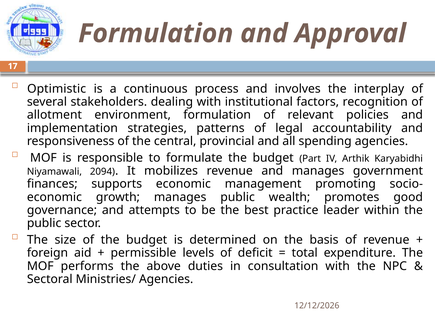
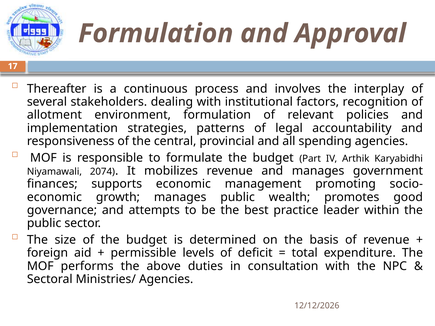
Optimistic: Optimistic -> Thereafter (57, 89)
2094: 2094 -> 2074 (102, 172)
